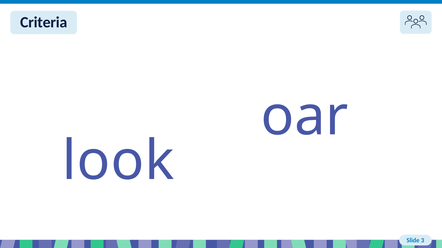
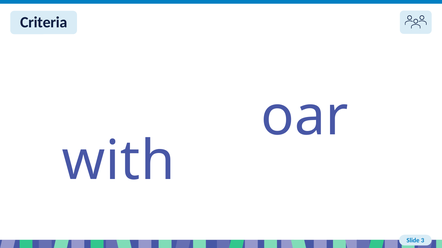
look: look -> with (118, 161)
